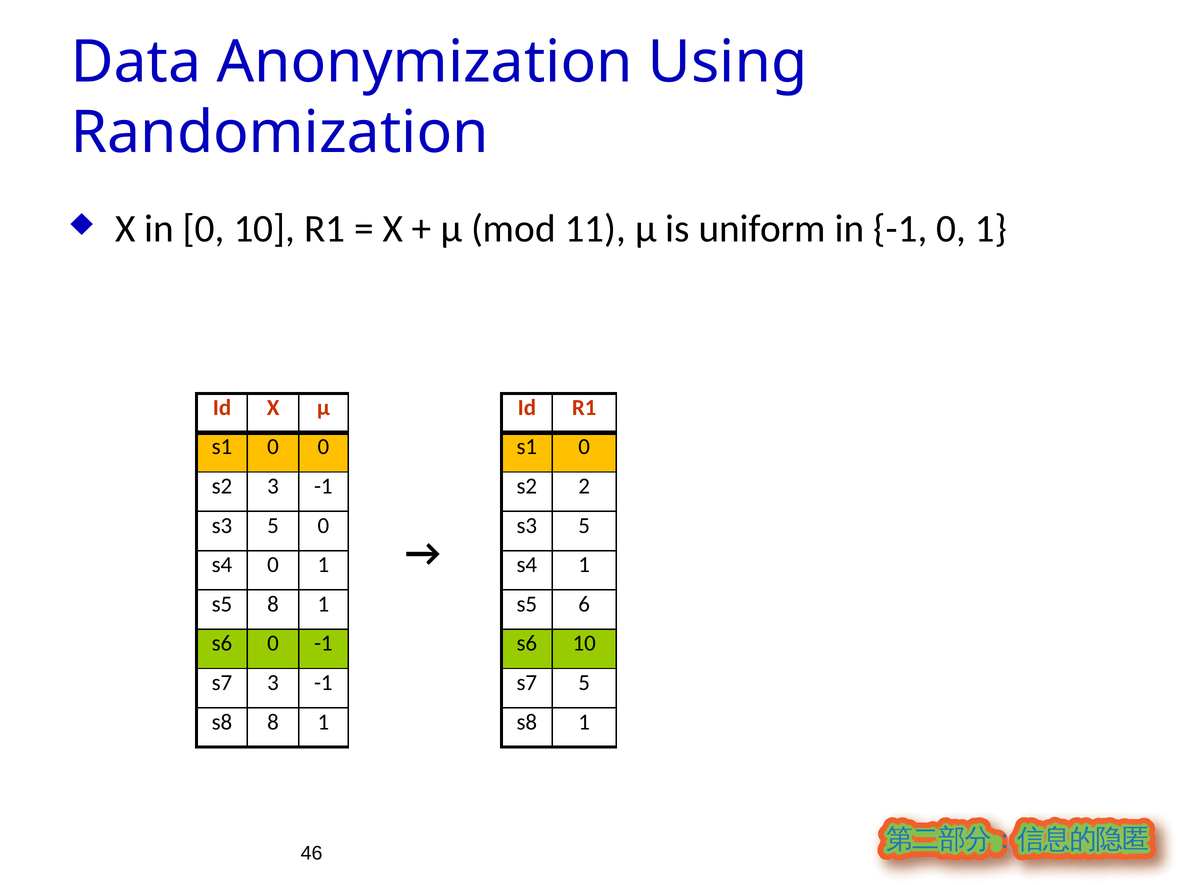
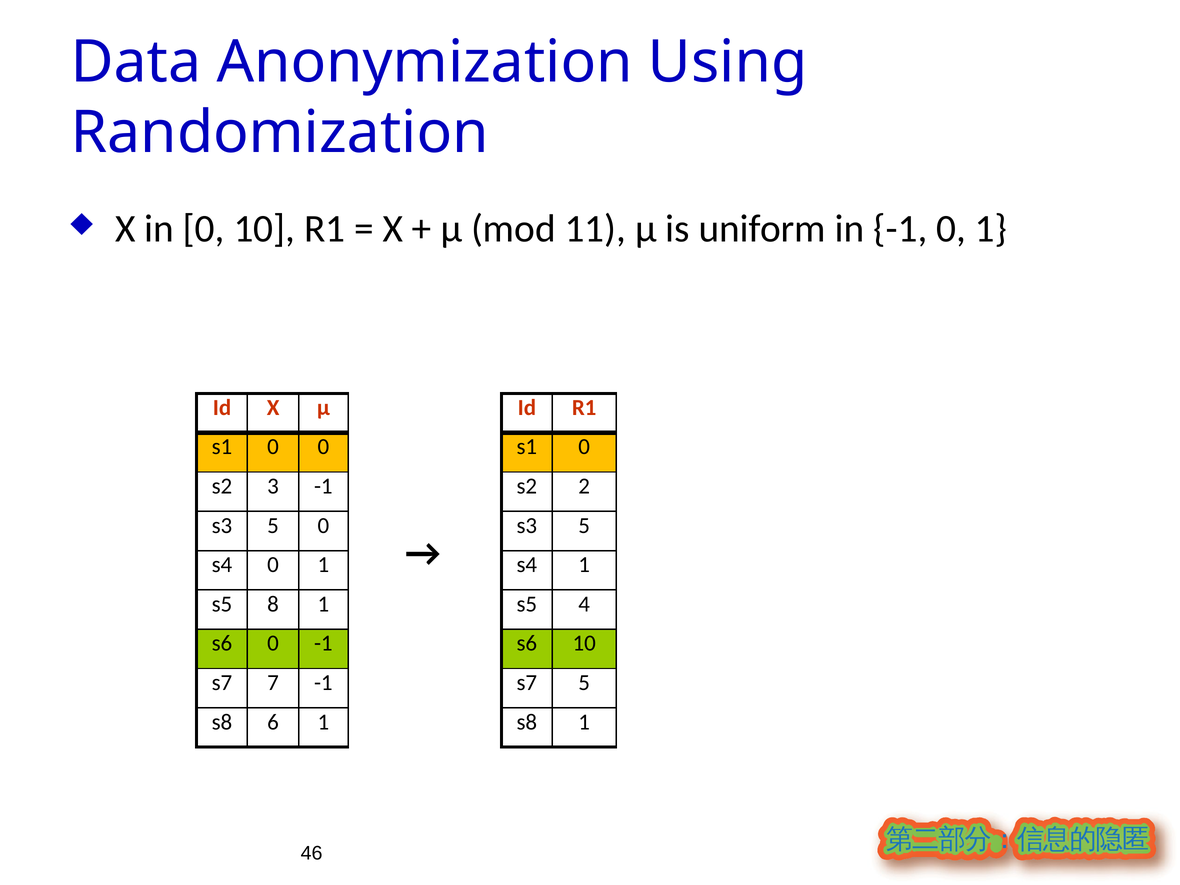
6: 6 -> 4 (584, 604)
s7 3: 3 -> 7 (273, 683)
s8 8: 8 -> 6 (273, 722)
